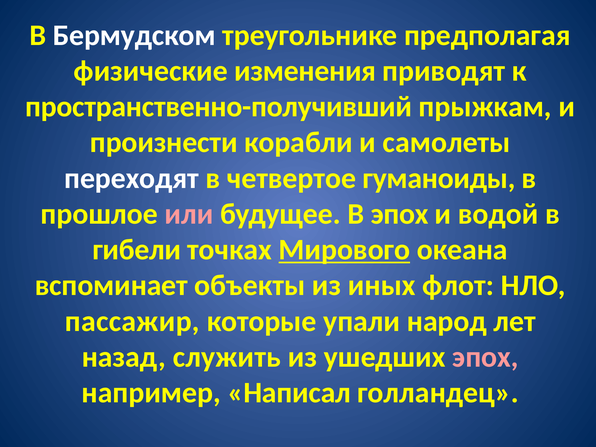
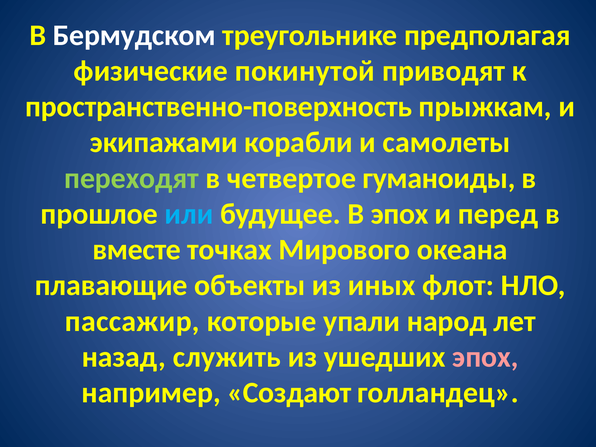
изменения: изменения -> покинутой (305, 71)
пространственно-получивший: пространственно-получивший -> пространственно-поверхность (219, 107)
произнести: произнести -> экипажами (164, 142)
переходят colour: white -> light green (131, 178)
или colour: pink -> light blue (189, 214)
водой: водой -> перед (498, 214)
гибели: гибели -> вместе (137, 250)
Мирового underline: present -> none (344, 250)
вспоминает: вспоминает -> плавающие (111, 285)
Написал: Написал -> Создают (289, 393)
